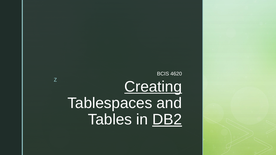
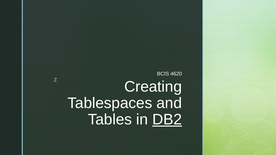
Creating underline: present -> none (153, 87)
